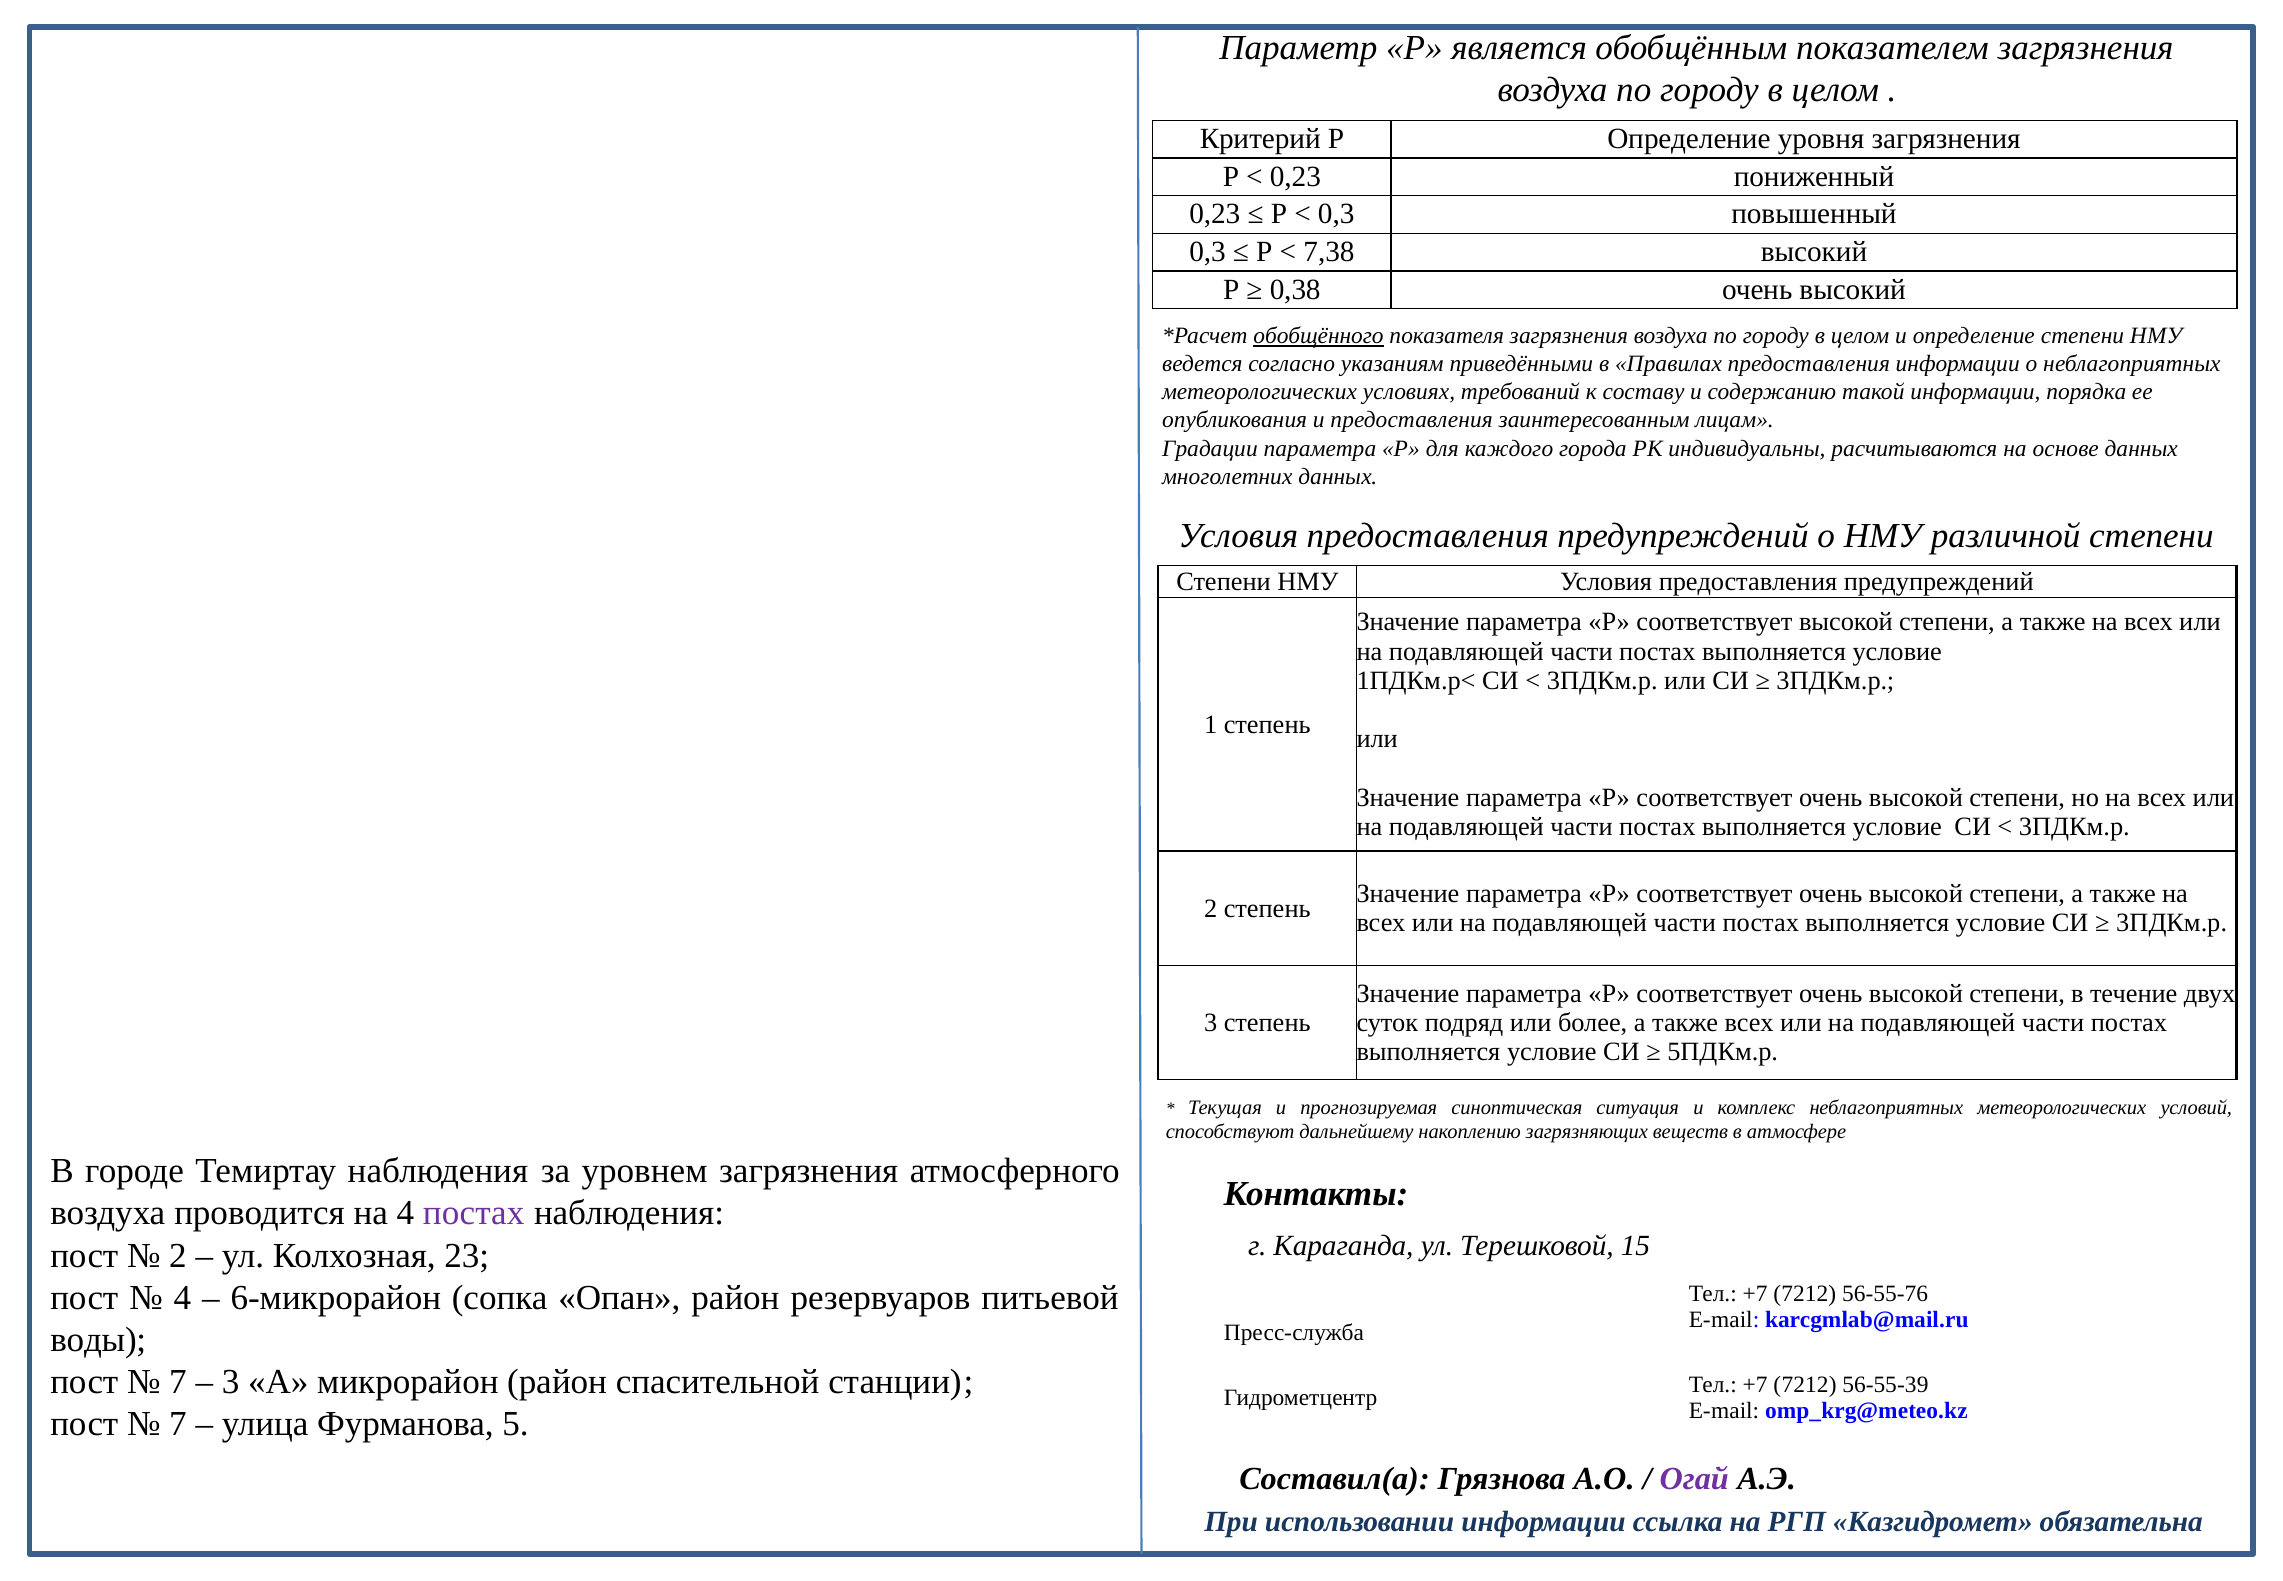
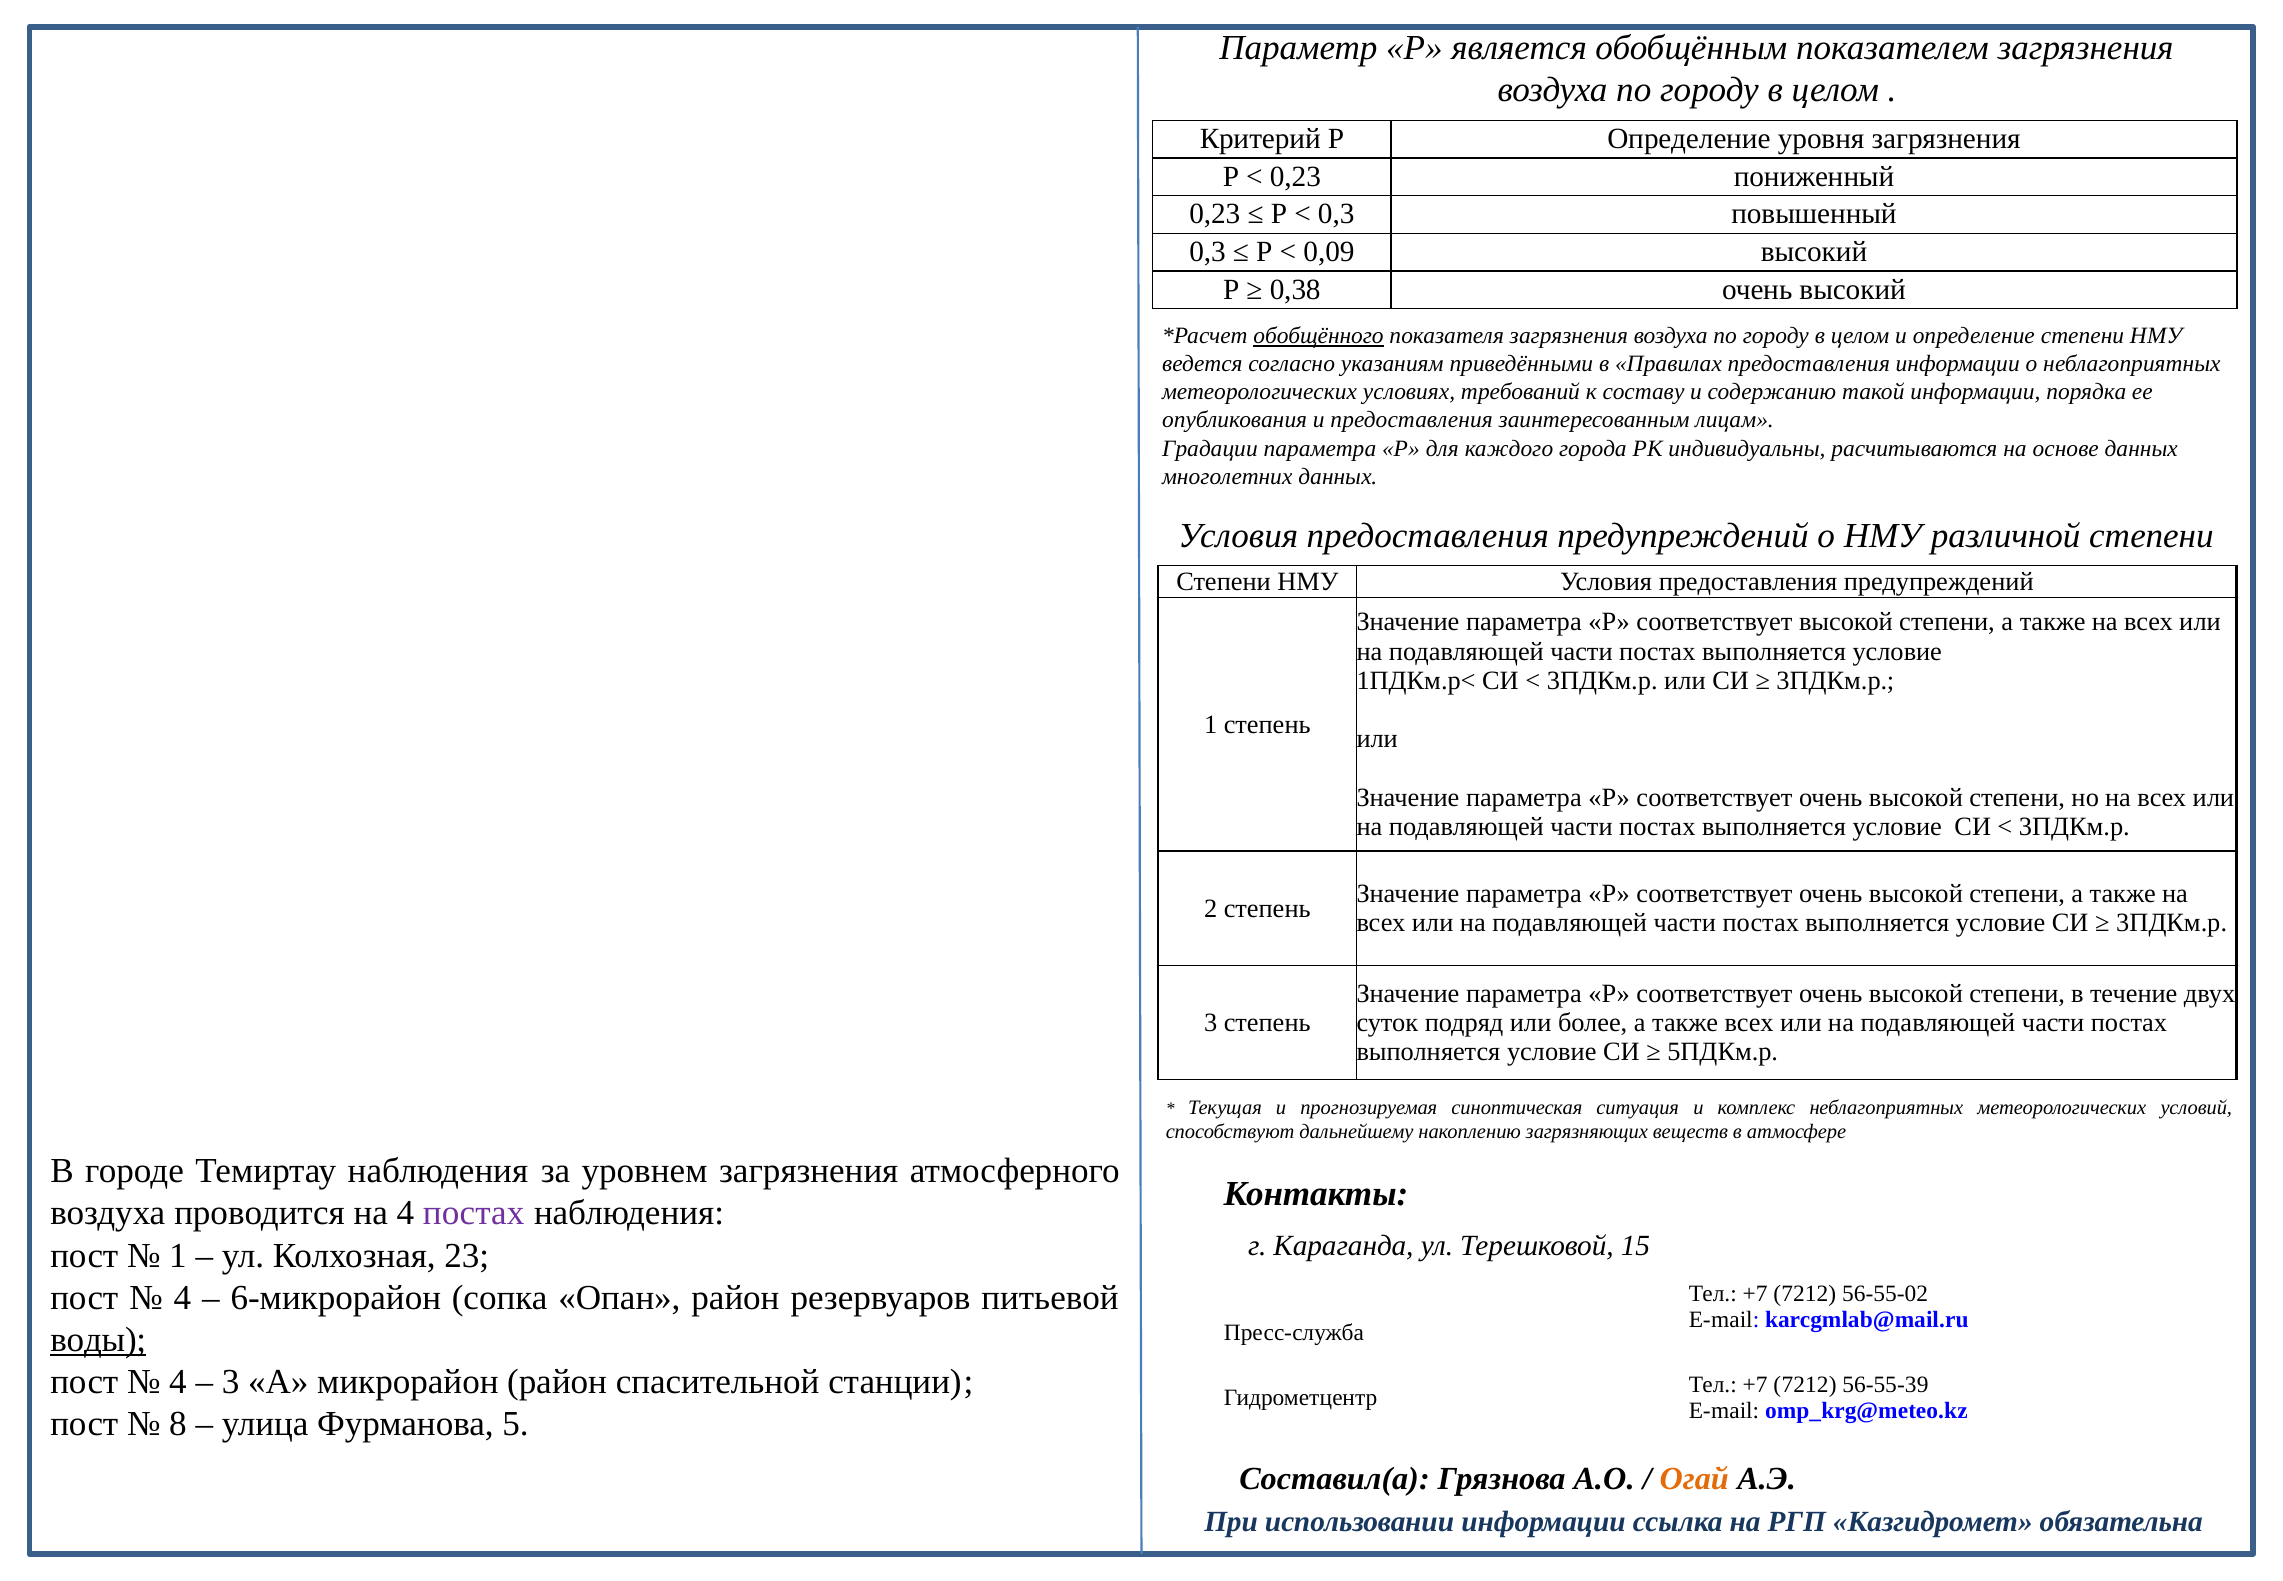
7,38: 7,38 -> 0,09 (1329, 252)
2: 2 -> 1 (178, 1255)
56-55-76: 56-55-76 -> 56-55-02 (1885, 1293)
воды underline: none -> present (98, 1339)
7: 7 -> 4 (178, 1382)
7: 7 -> 8 (178, 1424)
Огай colour: purple -> orange (1694, 1478)
